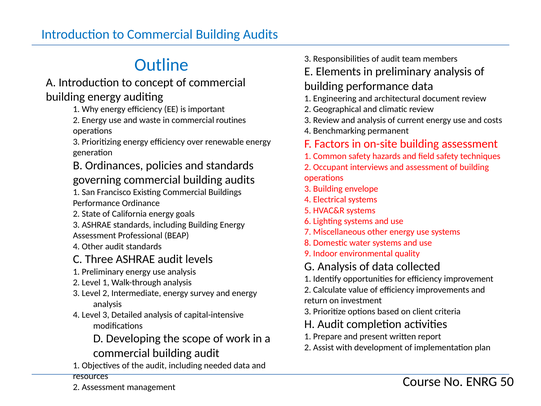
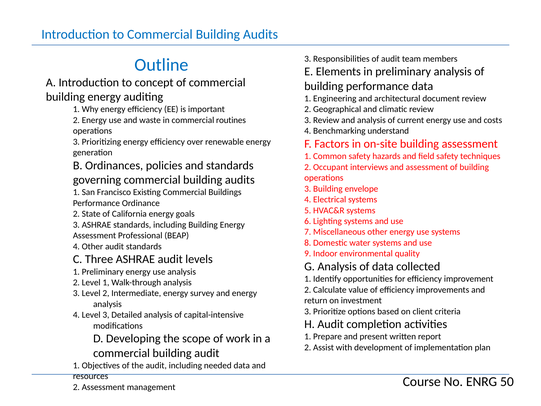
permanent: permanent -> understand (388, 131)
